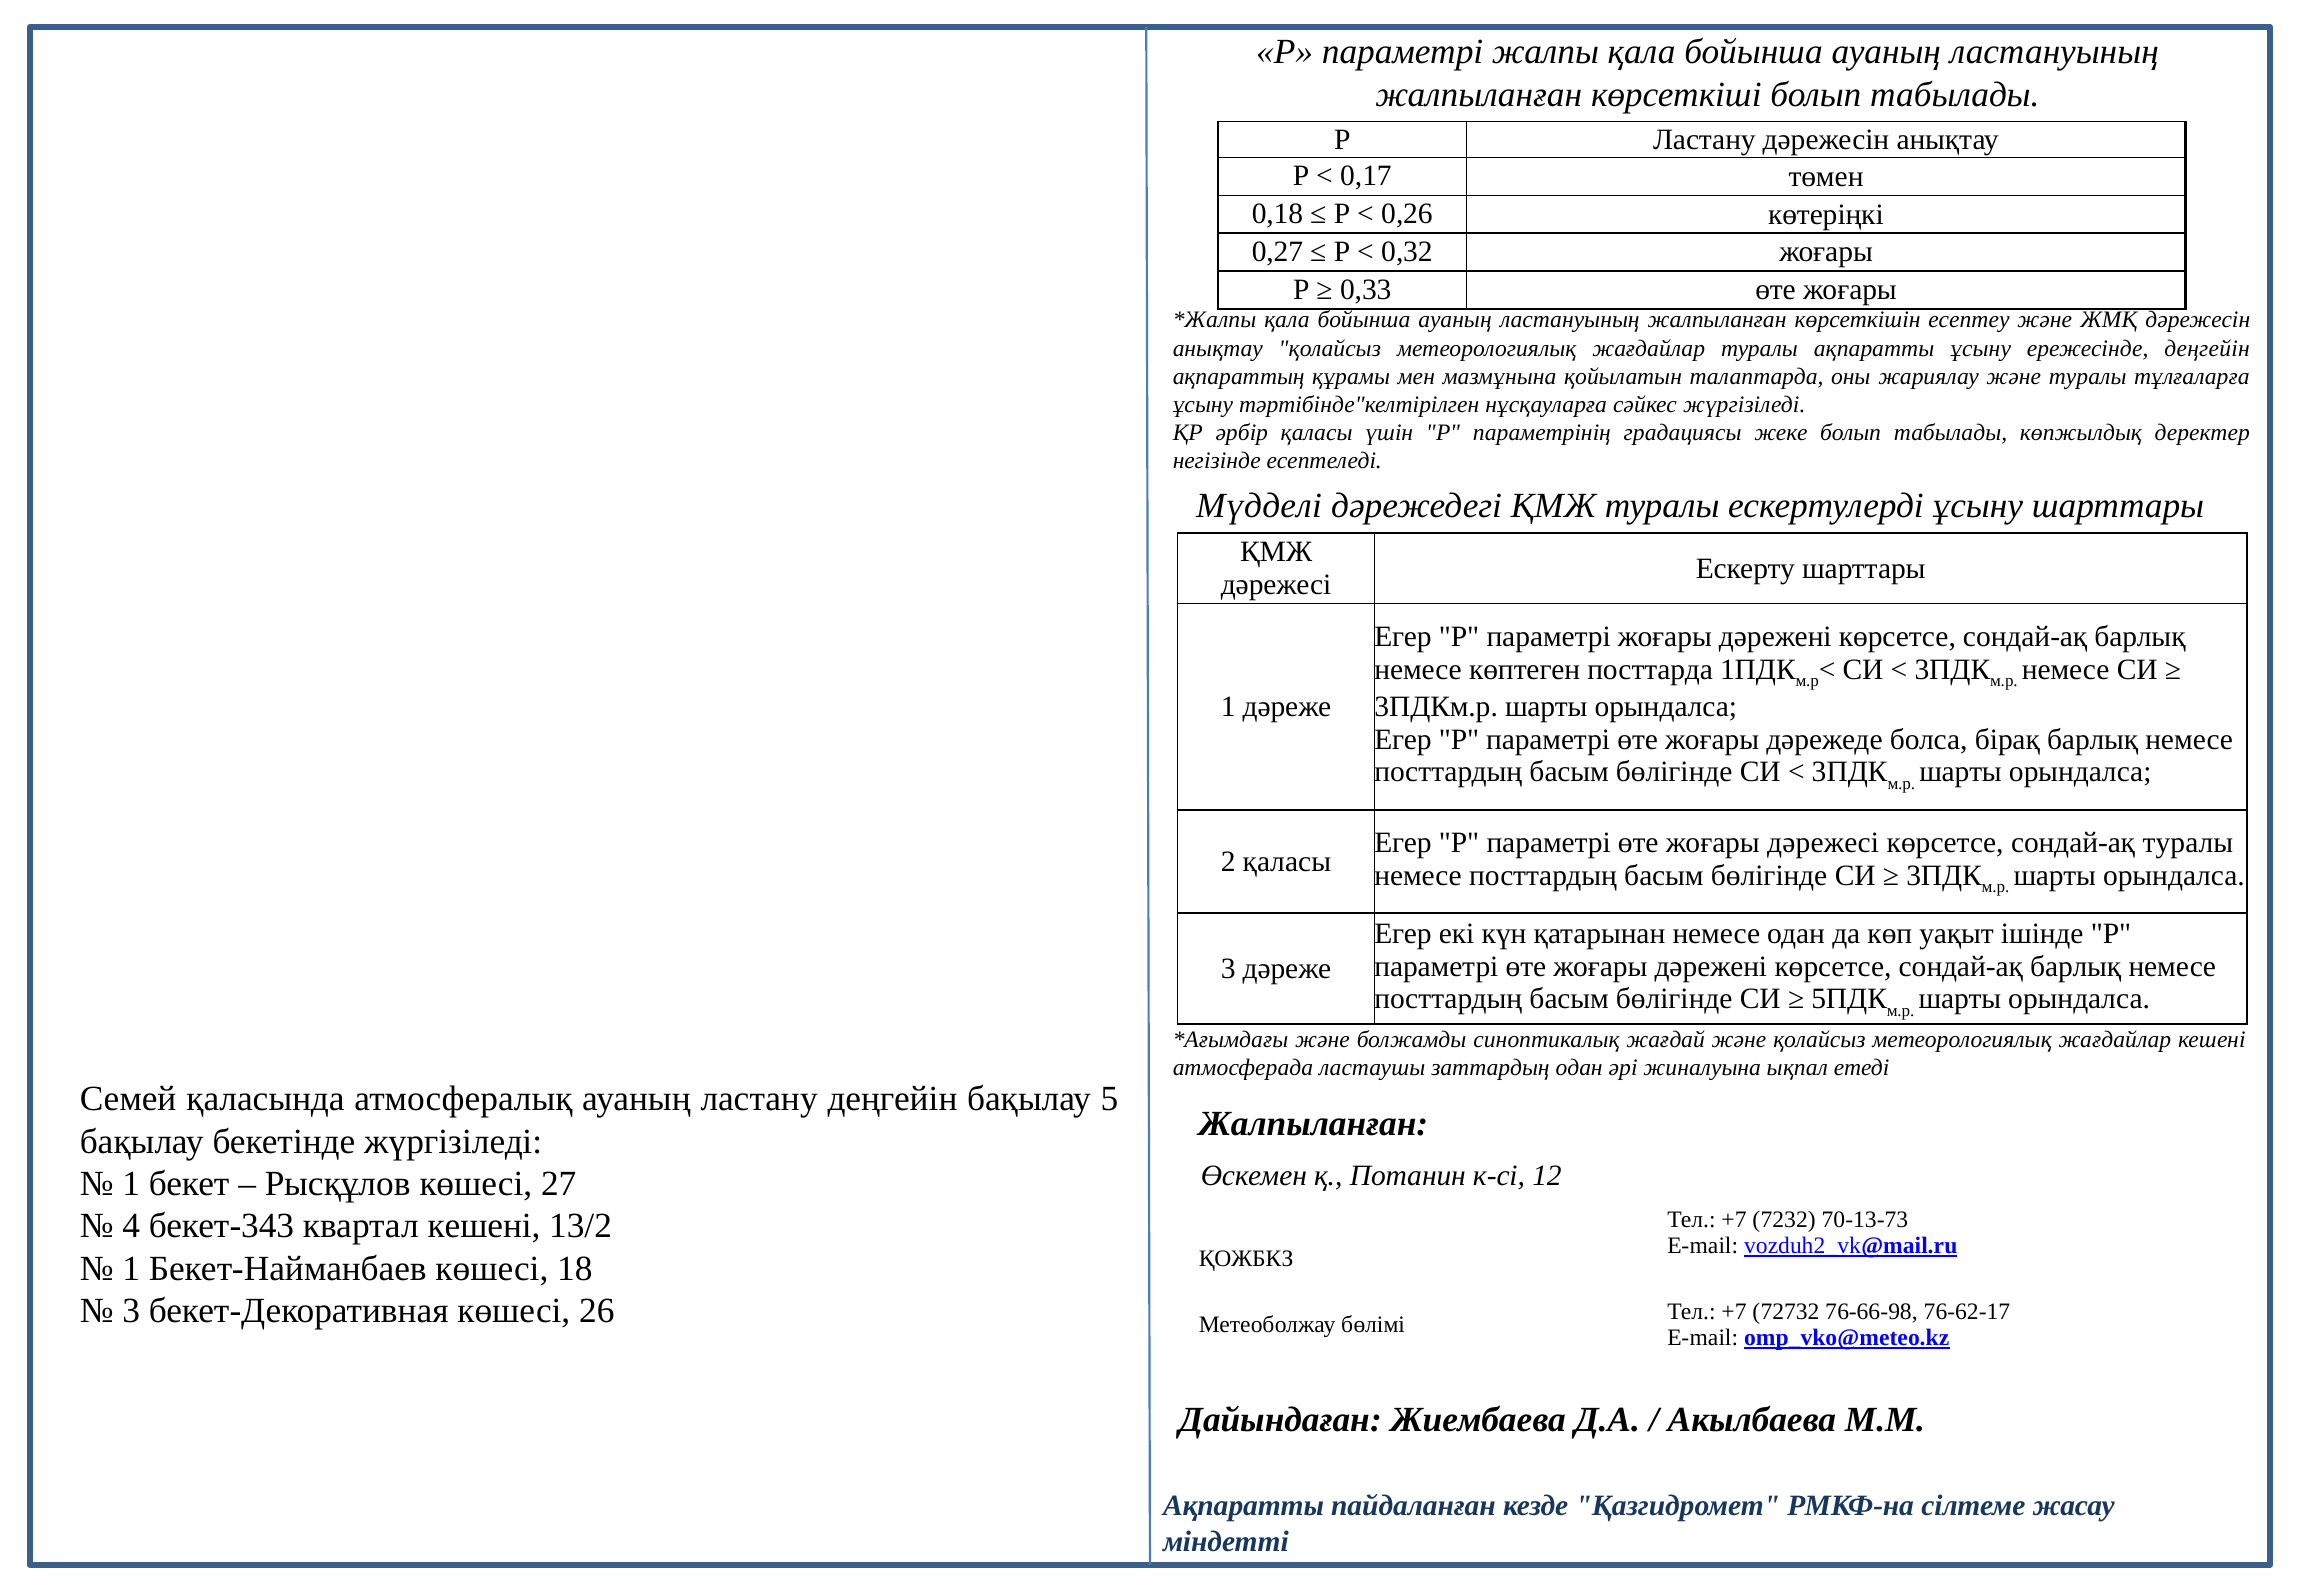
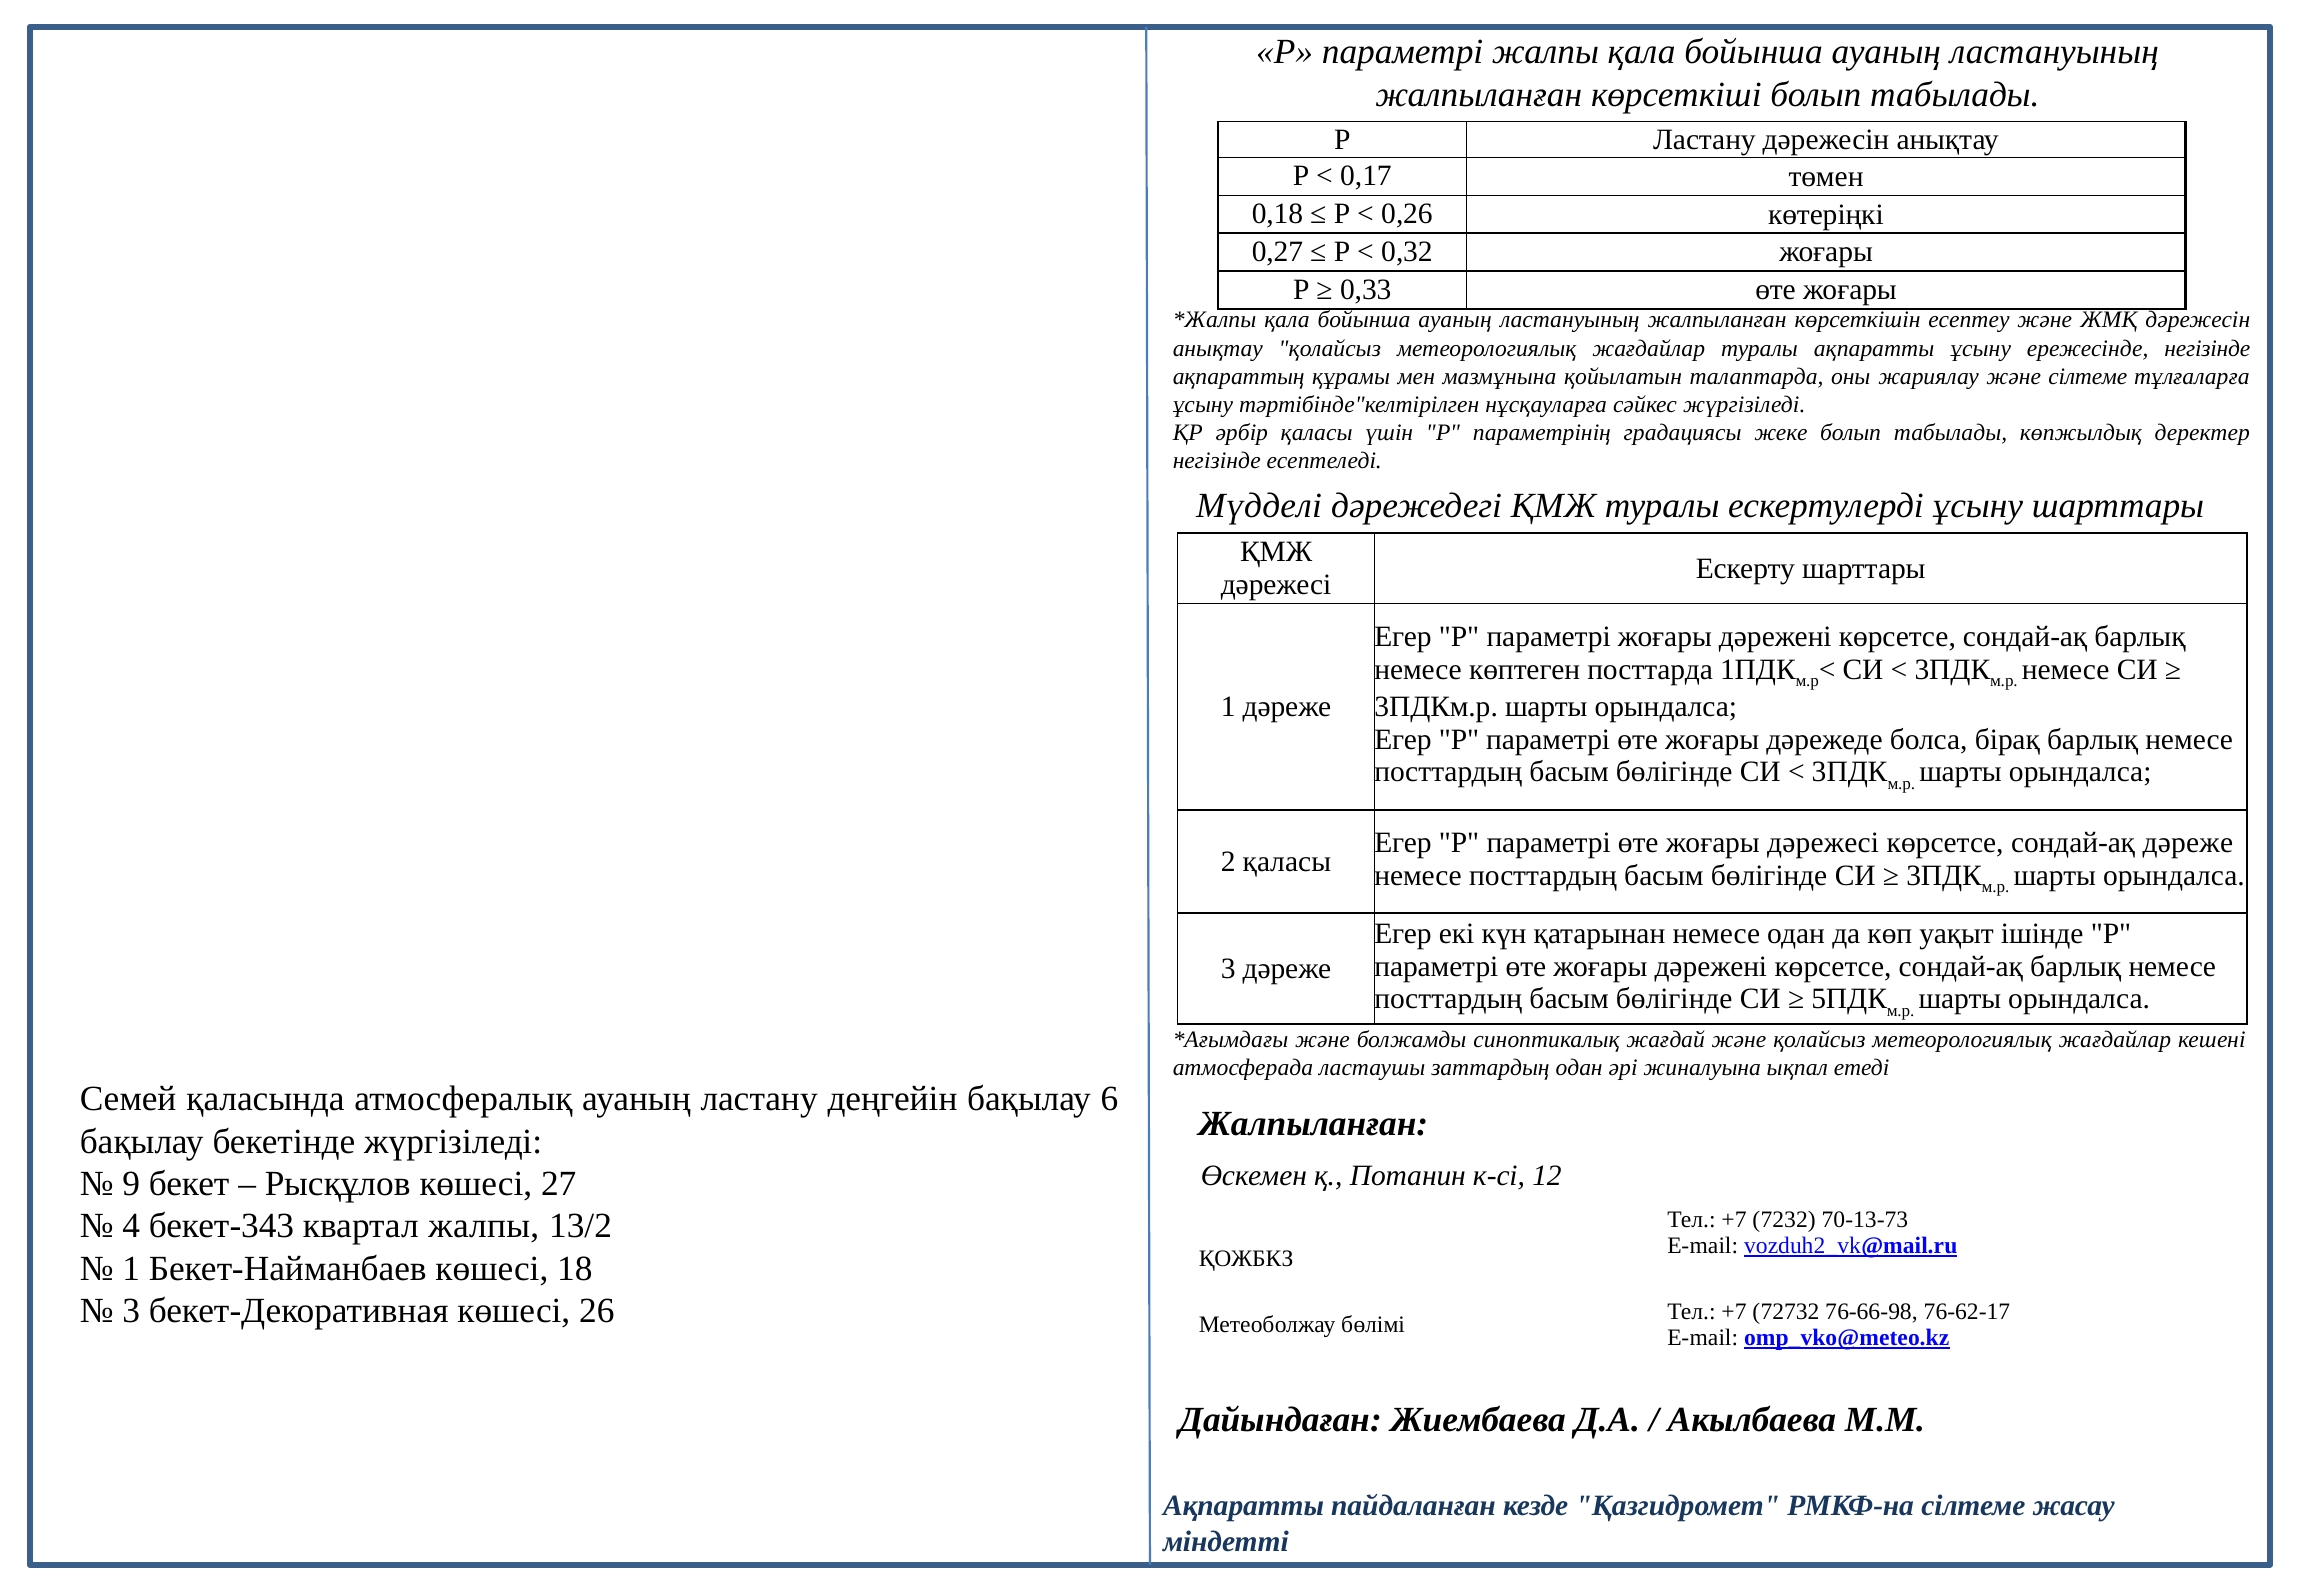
ережесінде деңгейін: деңгейін -> негізінде (2207, 348)
және туралы: туралы -> сілтеме (2088, 377)
сондай-ақ туралы: туралы -> дәреже (2188, 843)
5: 5 -> 6 (1110, 1099)
1: 1 -> 9 (131, 1184)
квартал кешені: кешені -> жалпы (484, 1227)
